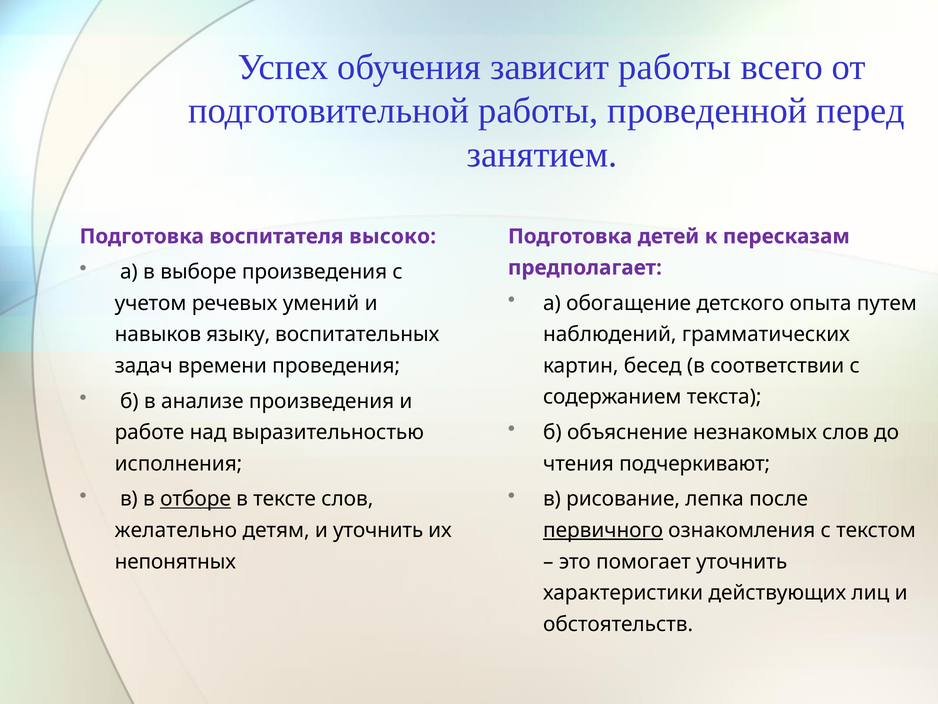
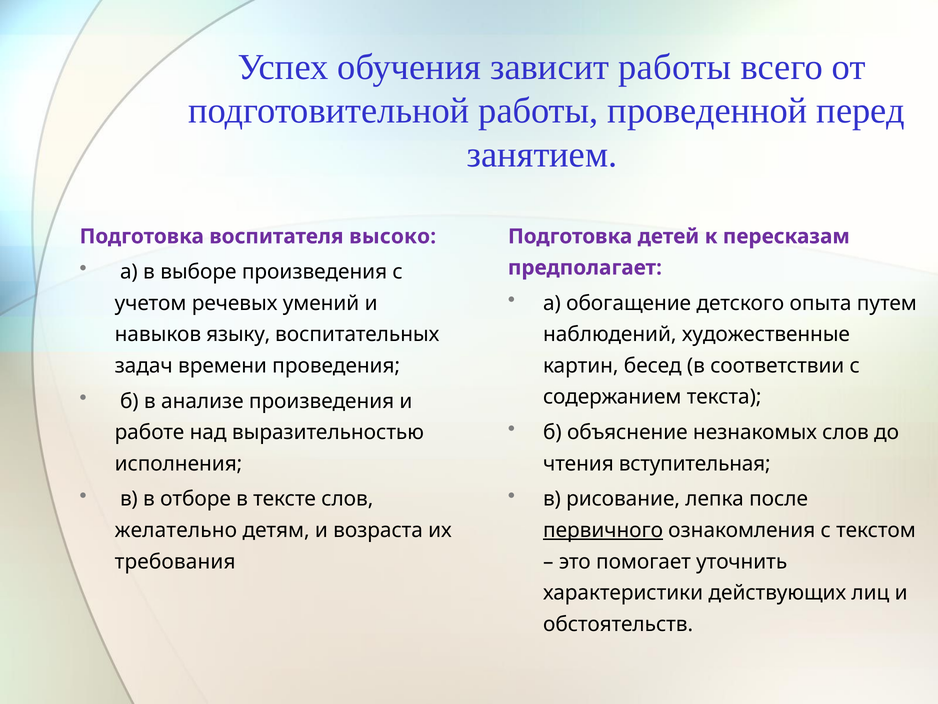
грамматических: грамматических -> художественные (766, 334)
подчеркивают: подчеркивают -> вступительная (695, 463)
отборе underline: present -> none (195, 499)
и уточнить: уточнить -> возраста (378, 530)
непонятных: непонятных -> требования (175, 561)
